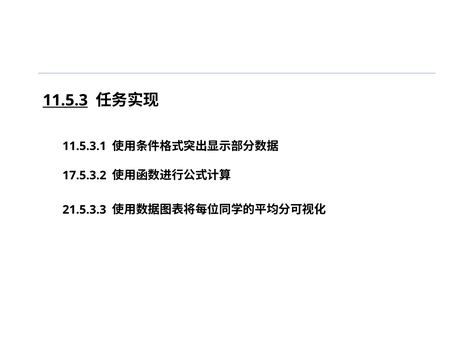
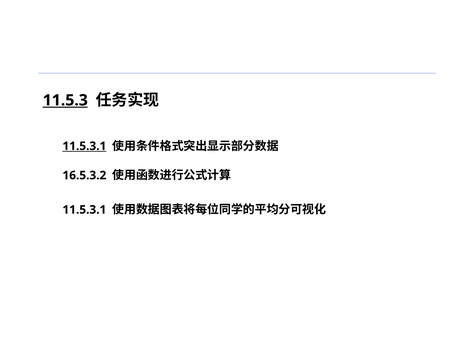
11.5.3.1 underline: none -> present (84, 146)
17.5.3.2: 17.5.3.2 -> 16.5.3.2 (84, 175)
21.5.3.3: 21.5.3.3 -> 11.5.3.1 (84, 210)
